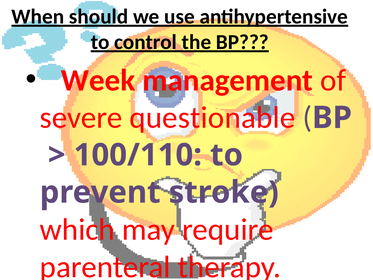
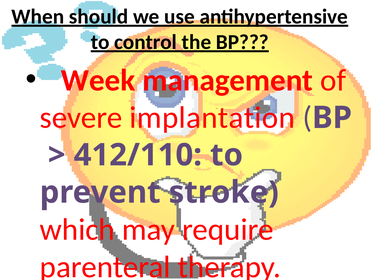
questionable: questionable -> implantation (212, 118)
100/110: 100/110 -> 412/110 (138, 155)
